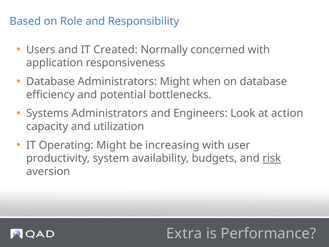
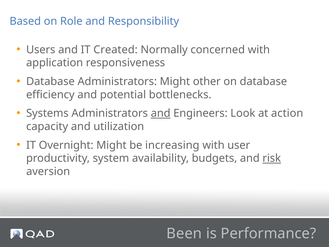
when: when -> other (207, 81)
and underline: none -> present (161, 113)
Operating: Operating -> Overnight (66, 145)
Extra: Extra -> Been (184, 233)
